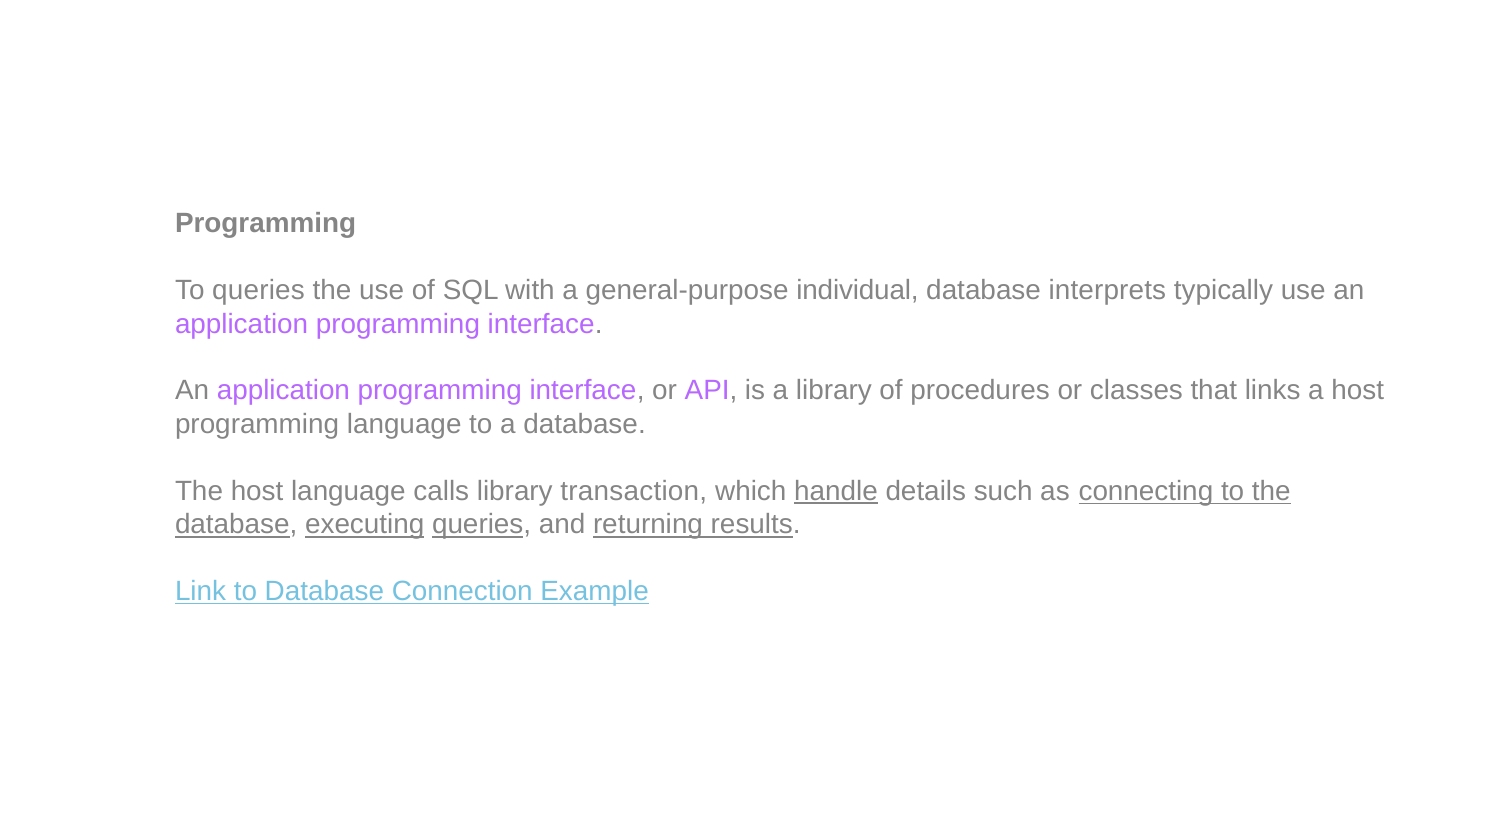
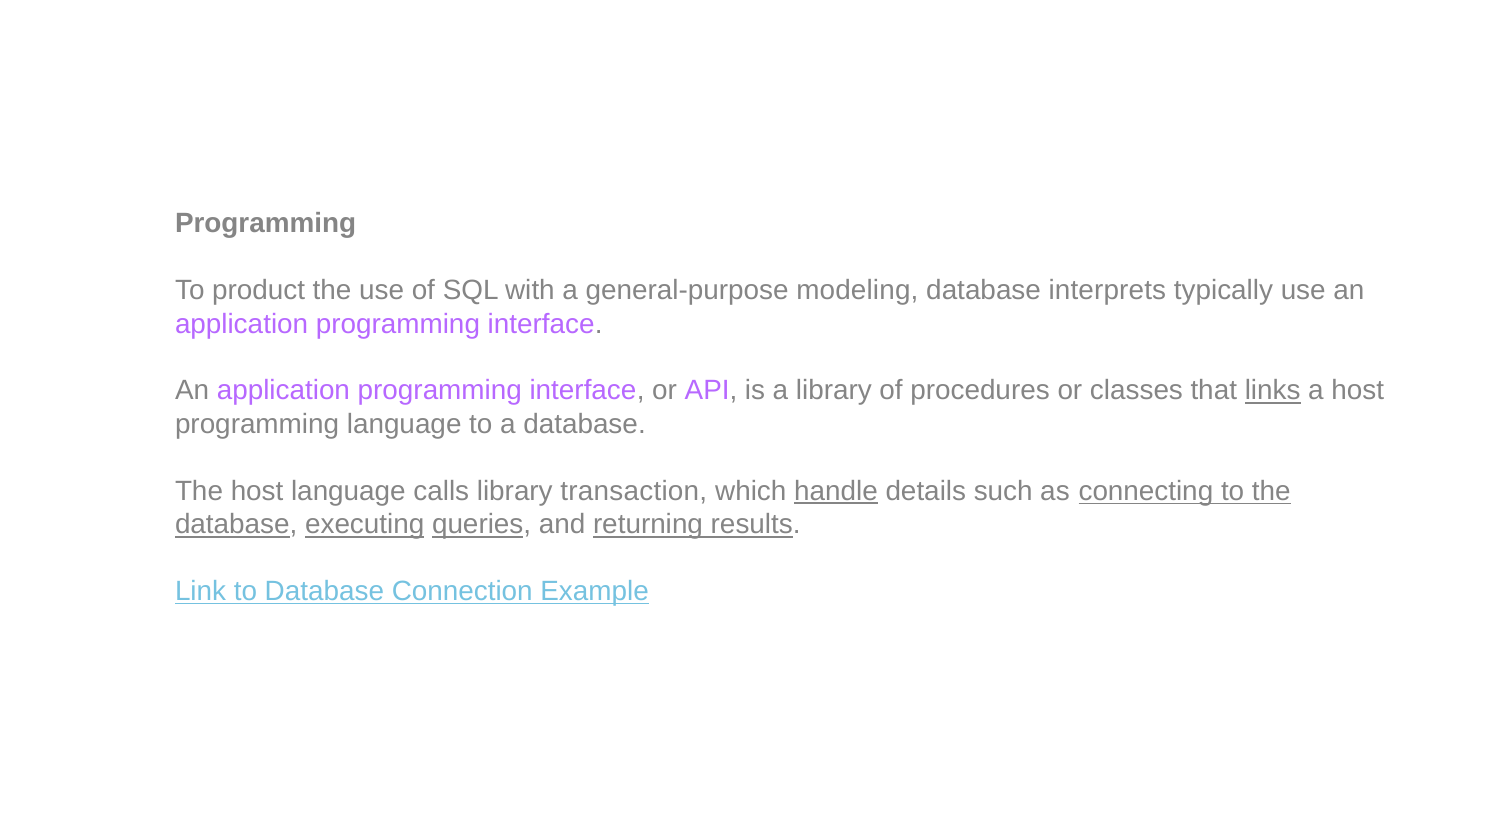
To queries: queries -> product (259, 291)
individual: individual -> modeling (857, 291)
links underline: none -> present (1273, 391)
